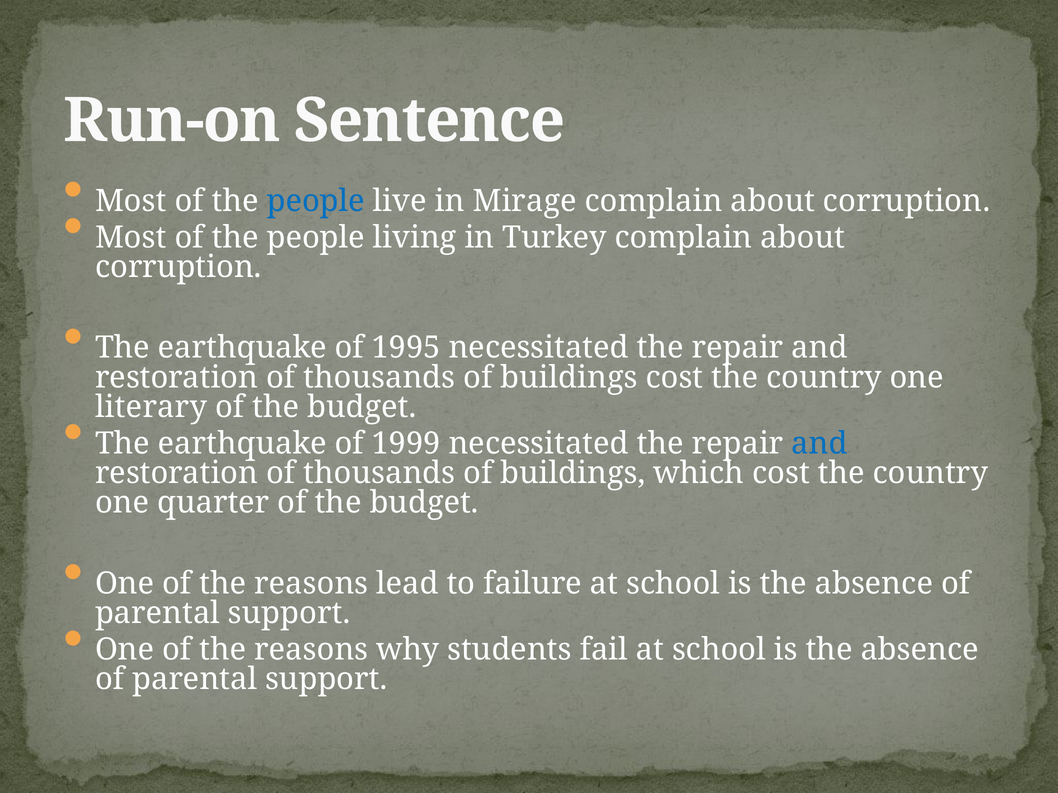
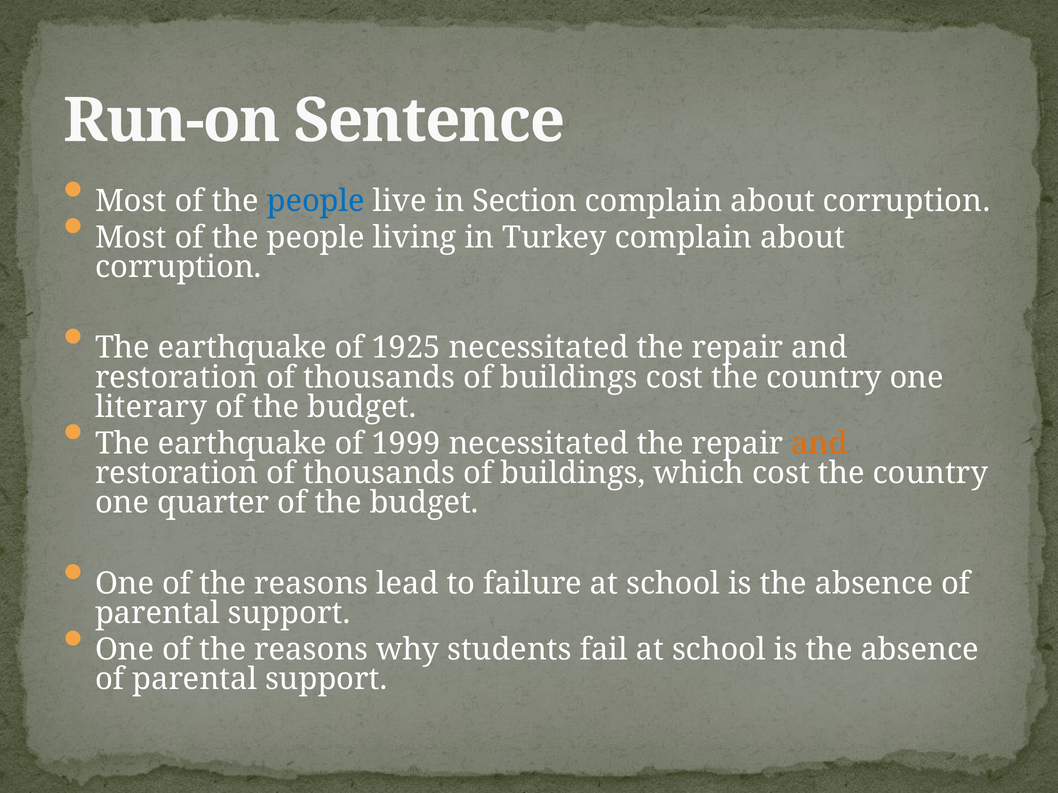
Mirage: Mirage -> Section (525, 201)
1995: 1995 -> 1925 (406, 348)
and colour: blue -> orange (819, 444)
